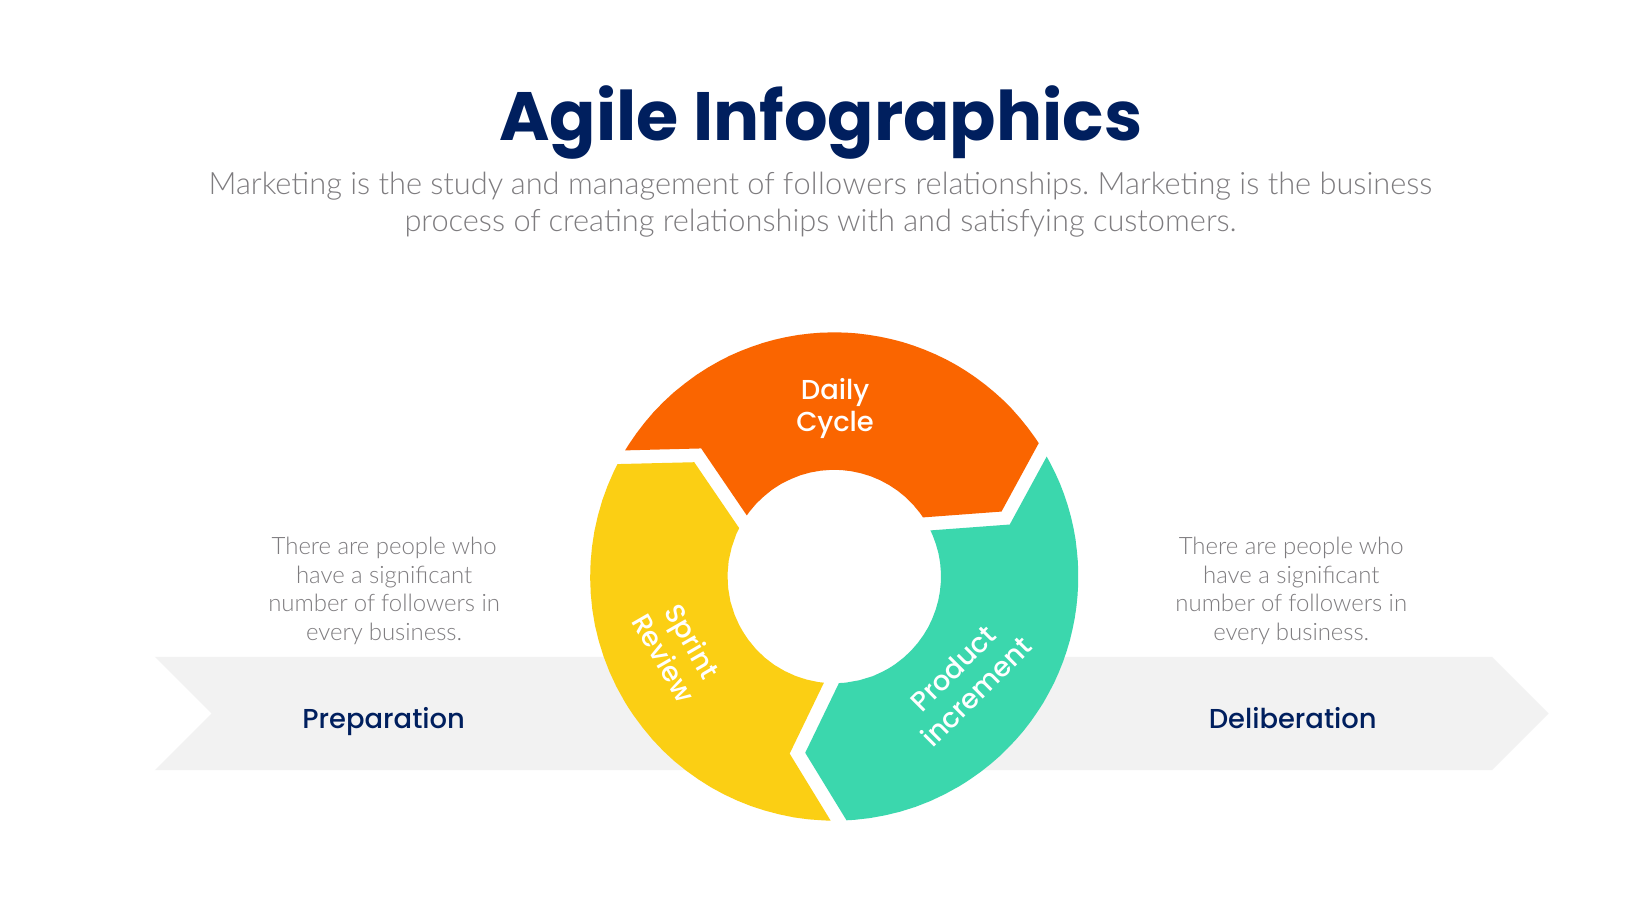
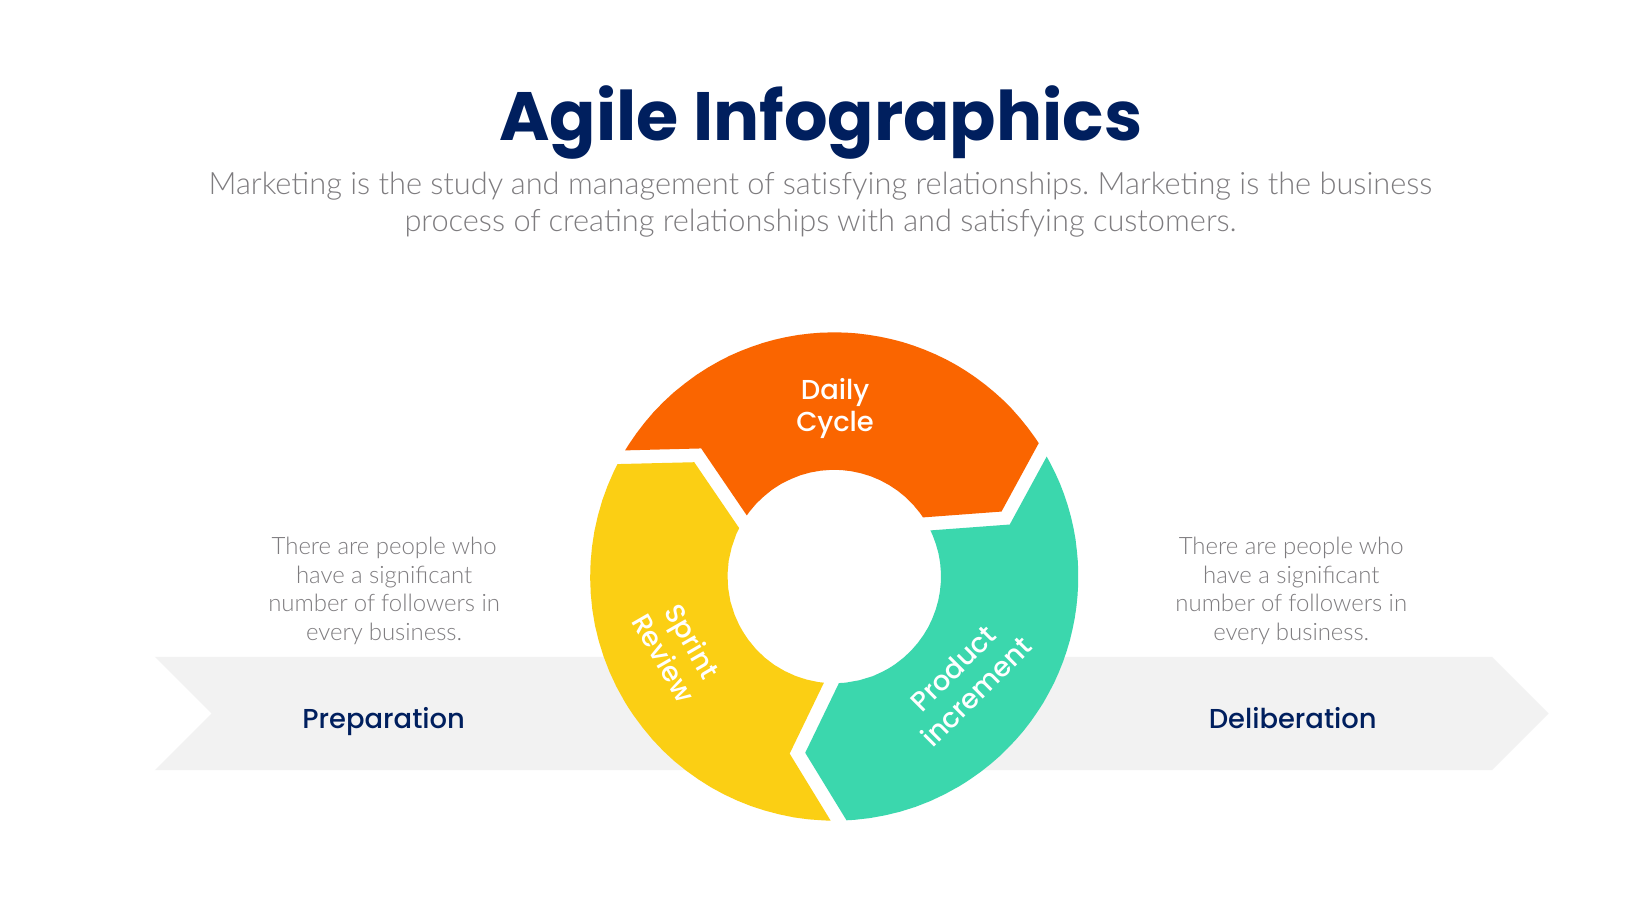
management of followers: followers -> satisfying (845, 184)
